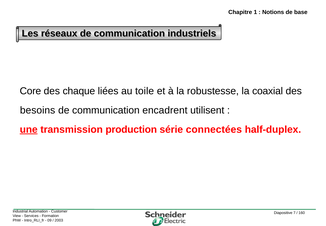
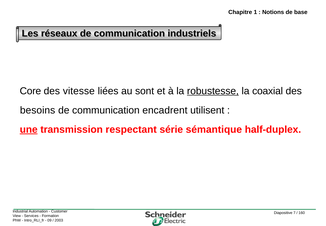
chaque: chaque -> vitesse (79, 91)
toile: toile -> sont (145, 91)
robustesse underline: none -> present (213, 91)
production: production -> respectant (131, 129)
connectées: connectées -> sémantique (214, 129)
